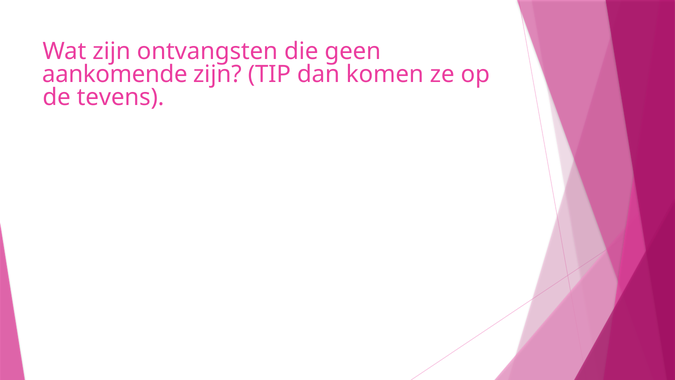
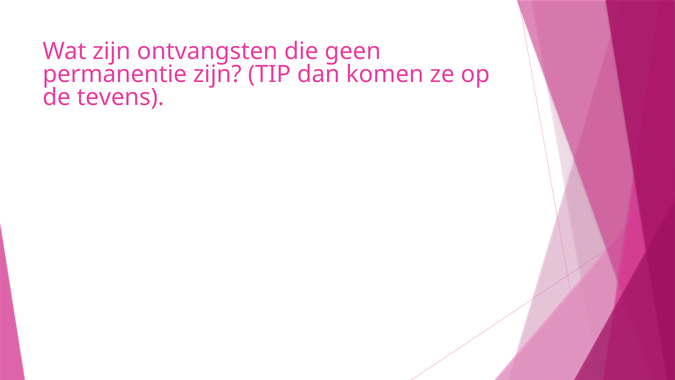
aankomende: aankomende -> permanentie (115, 74)
